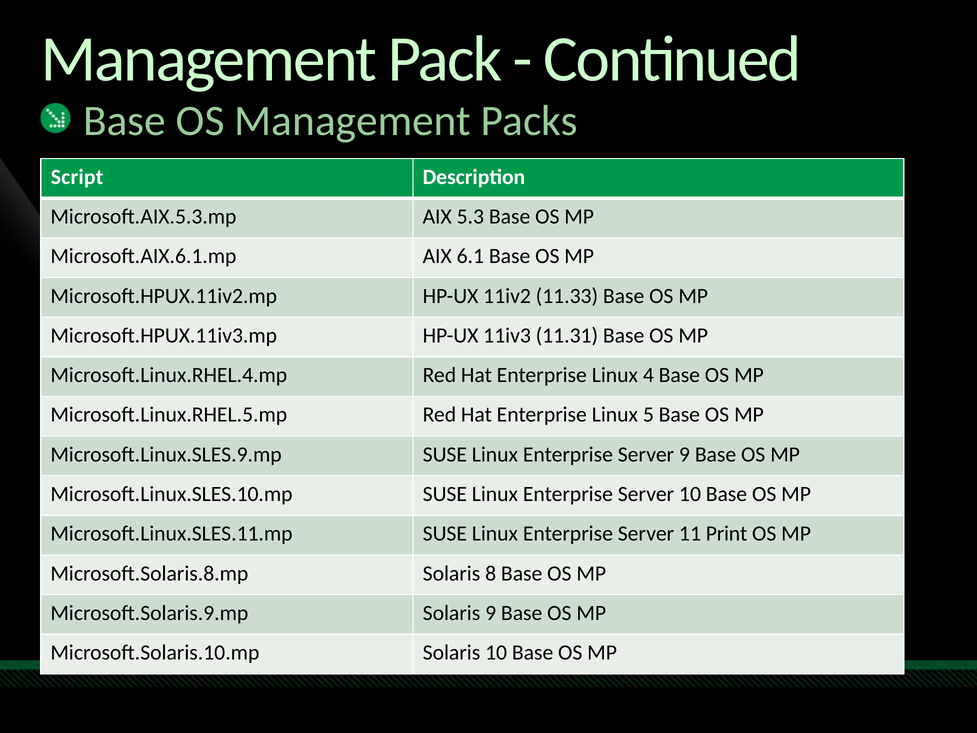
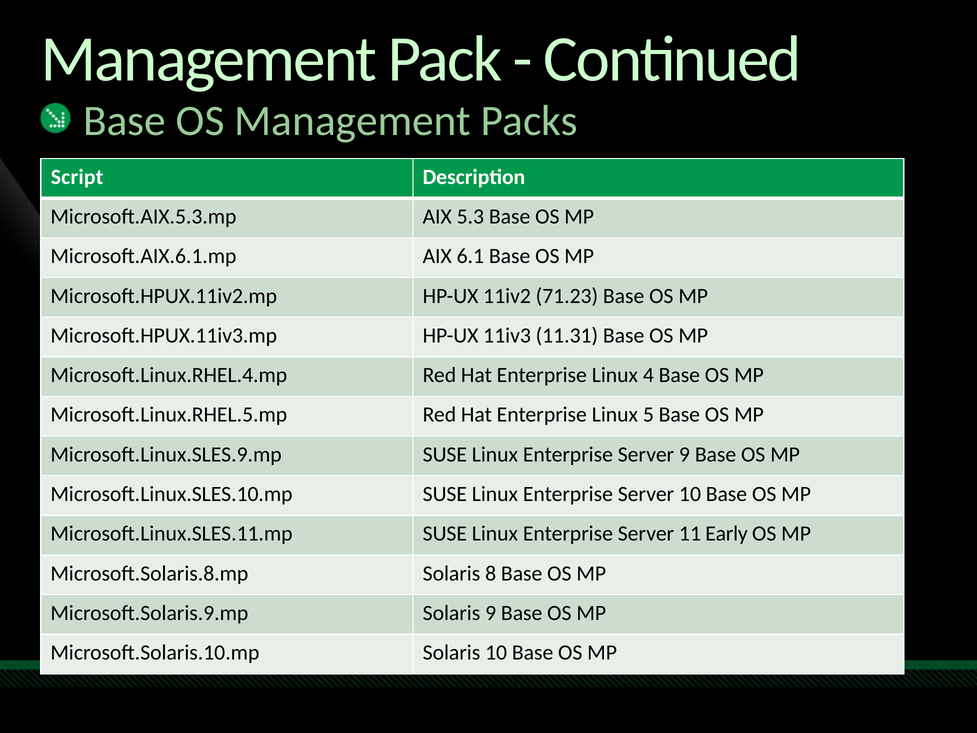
11.33: 11.33 -> 71.23 (567, 296)
Print: Print -> Early (727, 534)
